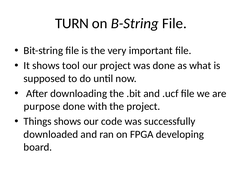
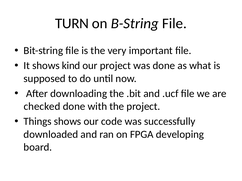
tool: tool -> kind (71, 66)
purpose: purpose -> checked (42, 107)
